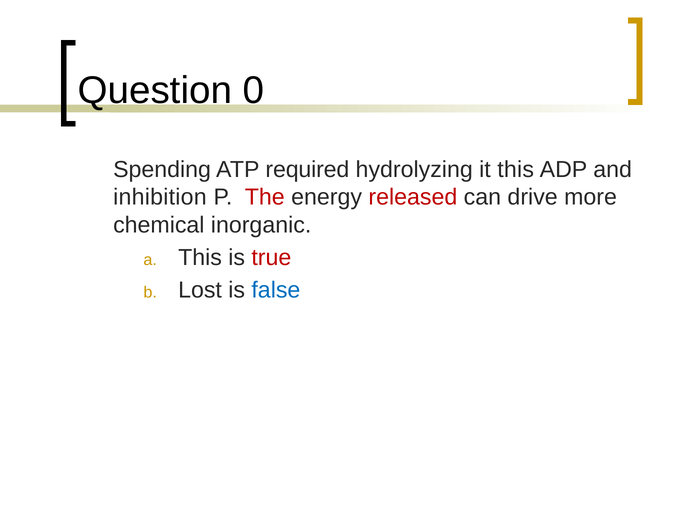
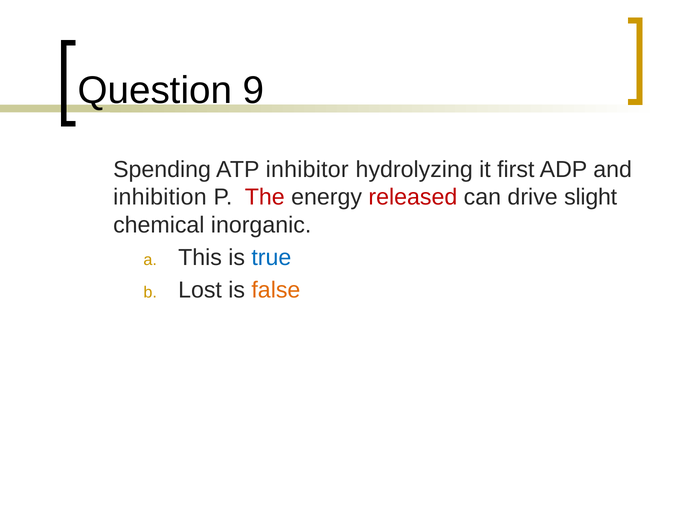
0: 0 -> 9 (254, 91)
required: required -> inhibitor (307, 170)
it this: this -> first (516, 170)
more: more -> slight (591, 197)
true colour: red -> blue (271, 258)
false colour: blue -> orange (276, 290)
